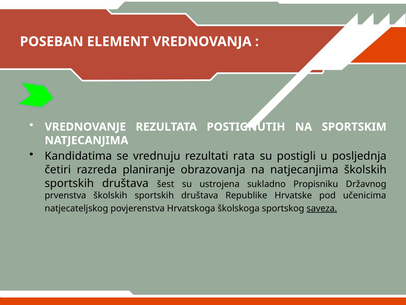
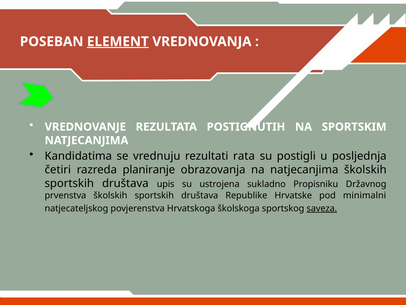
ELEMENT underline: none -> present (118, 42)
šest: šest -> upis (166, 184)
učenicima: učenicima -> minimalni (365, 195)
